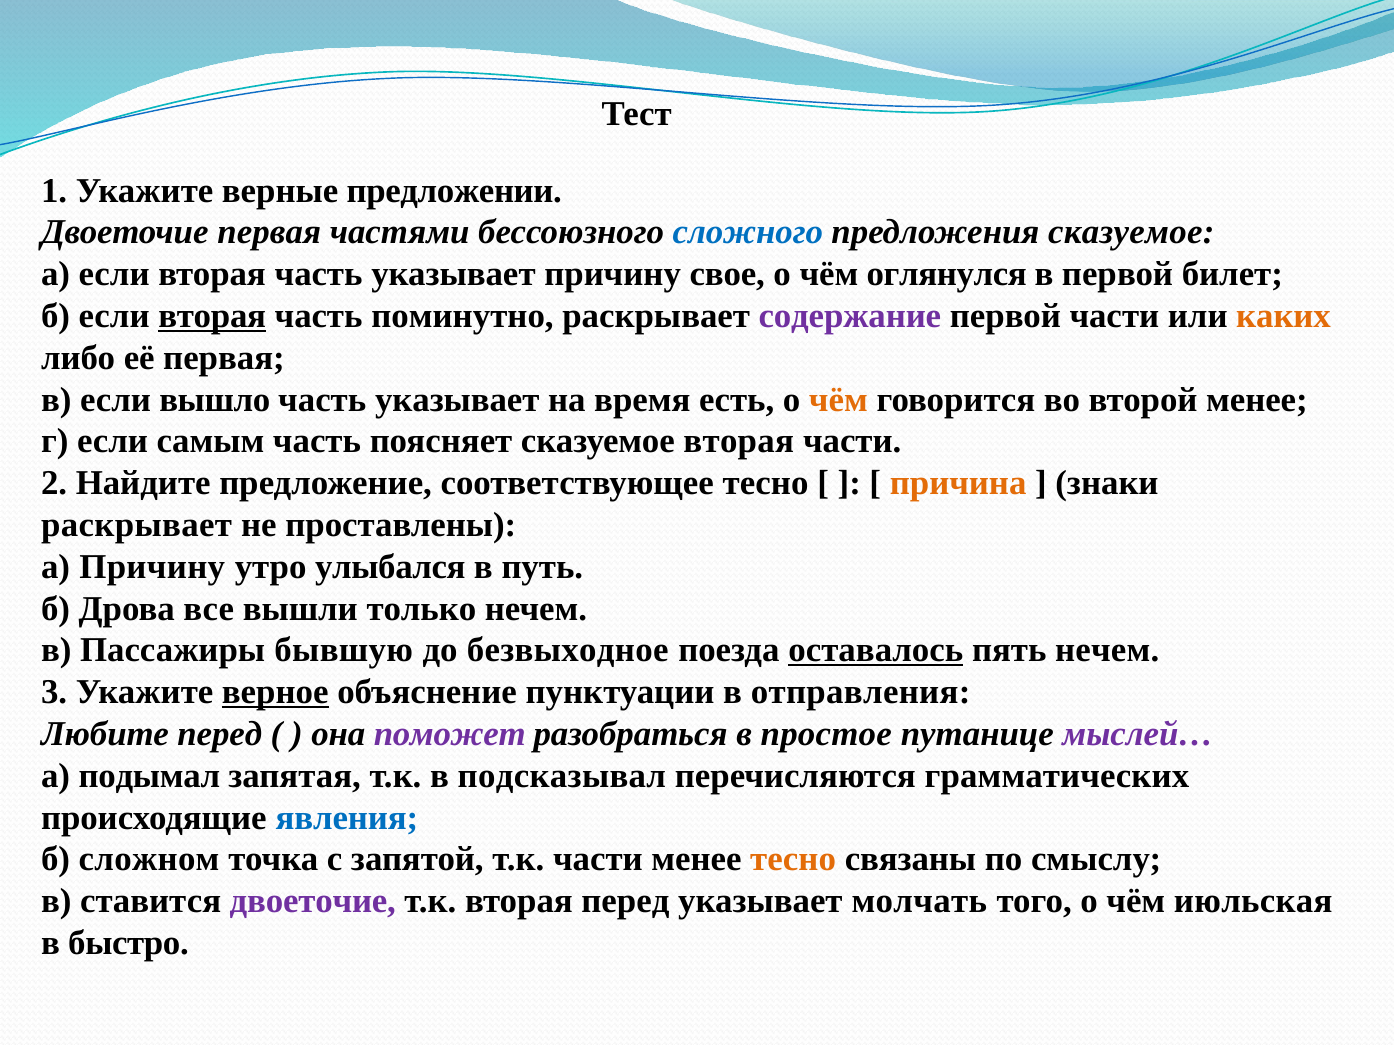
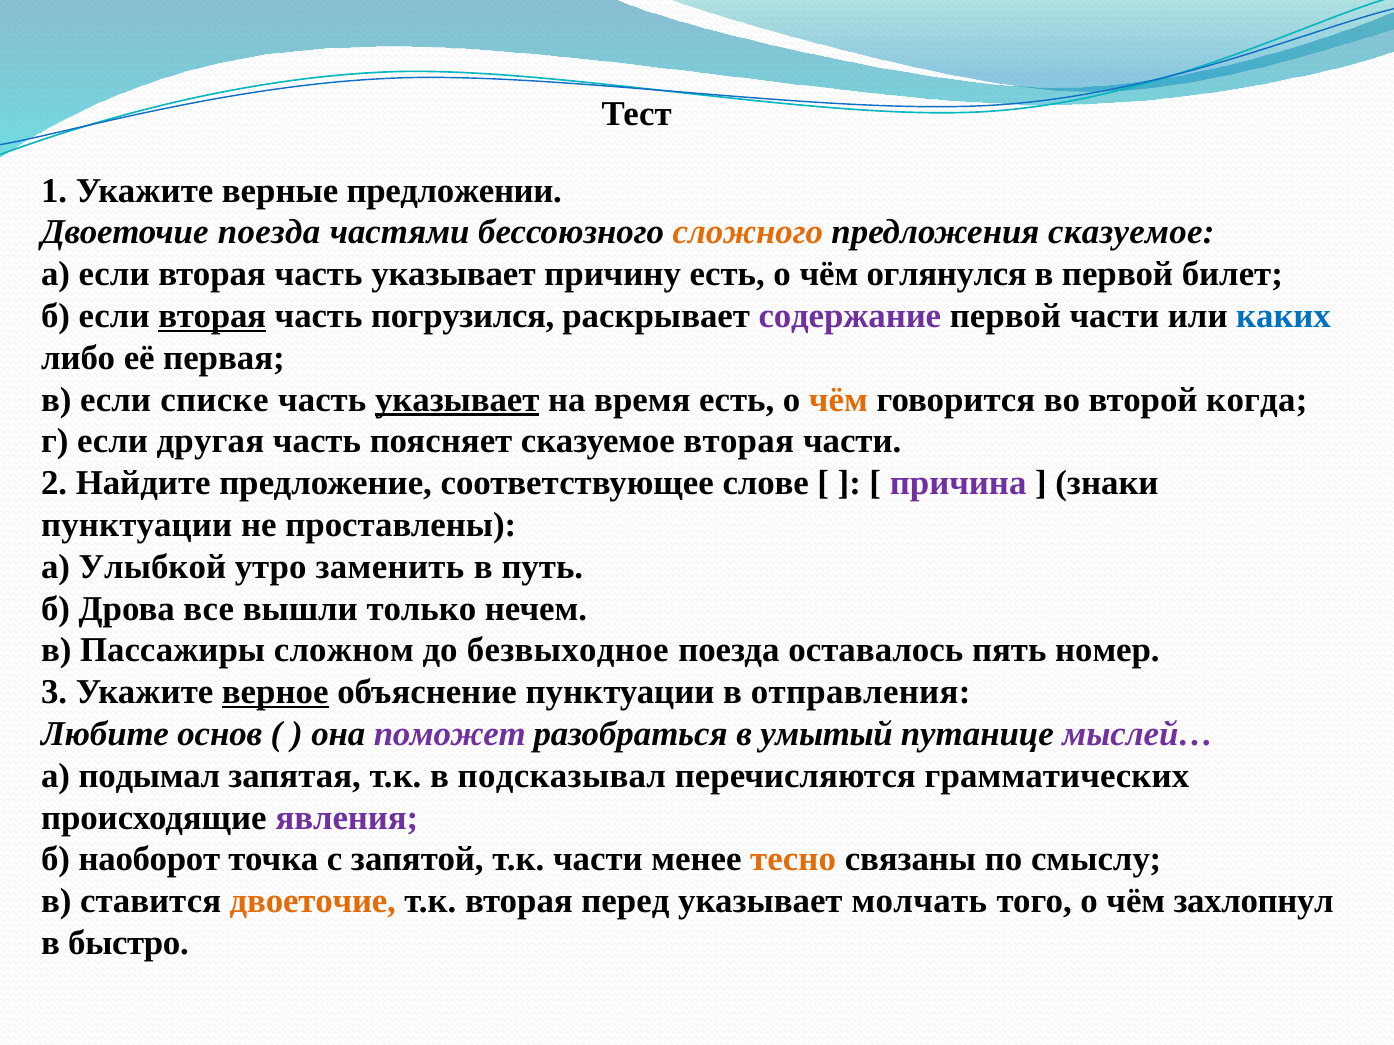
Двоеточие первая: первая -> поезда (269, 232)
сложного colour: blue -> orange (748, 232)
причину свое: свое -> есть (727, 274)
поминутно: поминутно -> погрузился (463, 316)
каких colour: orange -> blue (1284, 316)
вышло: вышло -> списке (214, 400)
указывает underline: none -> present (457, 400)
второй менее: менее -> когда (1257, 400)
самым: самым -> другая (210, 442)
соответствующее тесно: тесно -> слове (766, 483)
причина colour: orange -> purple (958, 483)
раскрывает: раскрывает -> пунктуации (137, 525)
а Причину: Причину -> Улыбкой (152, 567)
улыбался: улыбался -> заменить (390, 567)
бывшую: бывшую -> сложном (344, 651)
оставалось underline: present -> none (876, 651)
пять нечем: нечем -> номер (1107, 651)
Любите перед: перед -> основ (220, 734)
простое: простое -> умытый (827, 734)
явления colour: blue -> purple (347, 818)
сложном: сложном -> наоборот (149, 860)
двоеточие colour: purple -> orange (313, 902)
июльская: июльская -> захлопнул (1254, 902)
